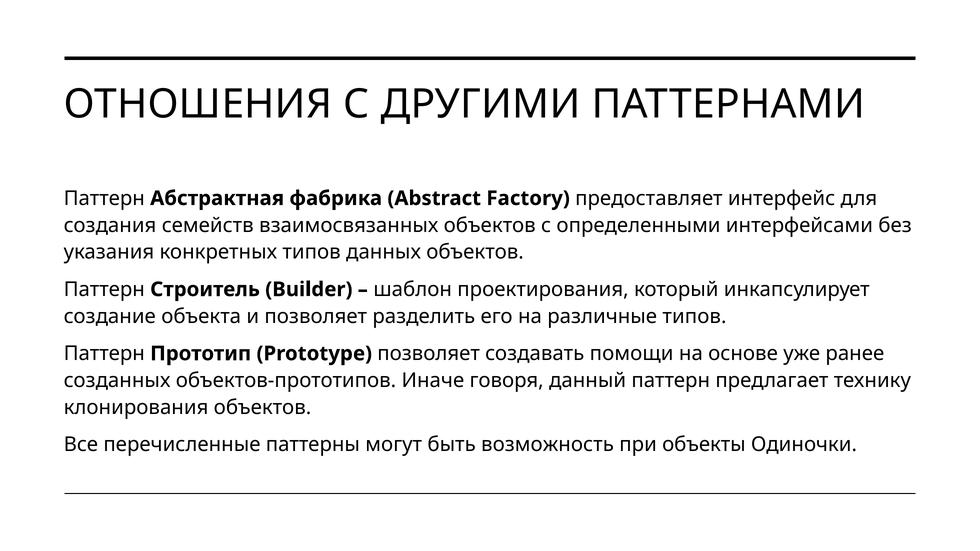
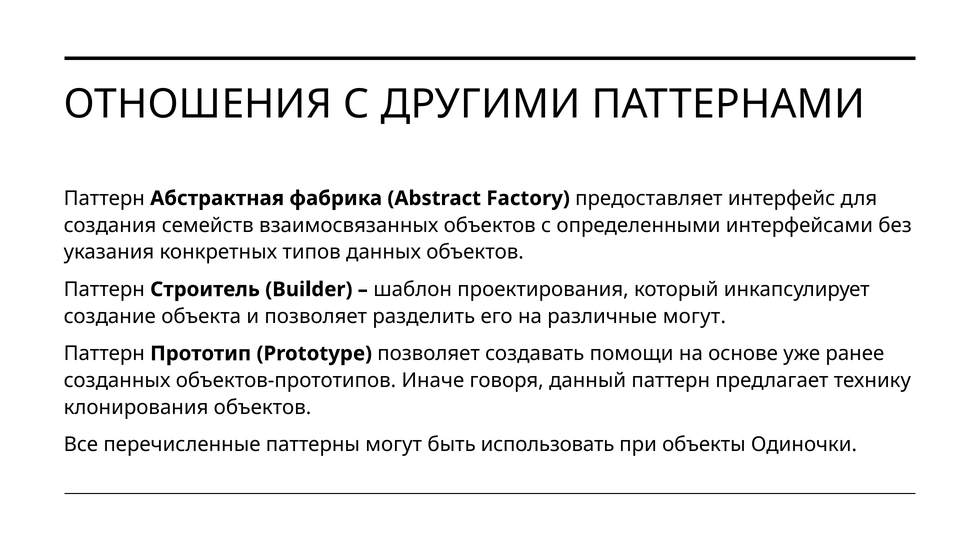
различные типов: типов -> могут (694, 317)
возможность: возможность -> использовать (548, 445)
